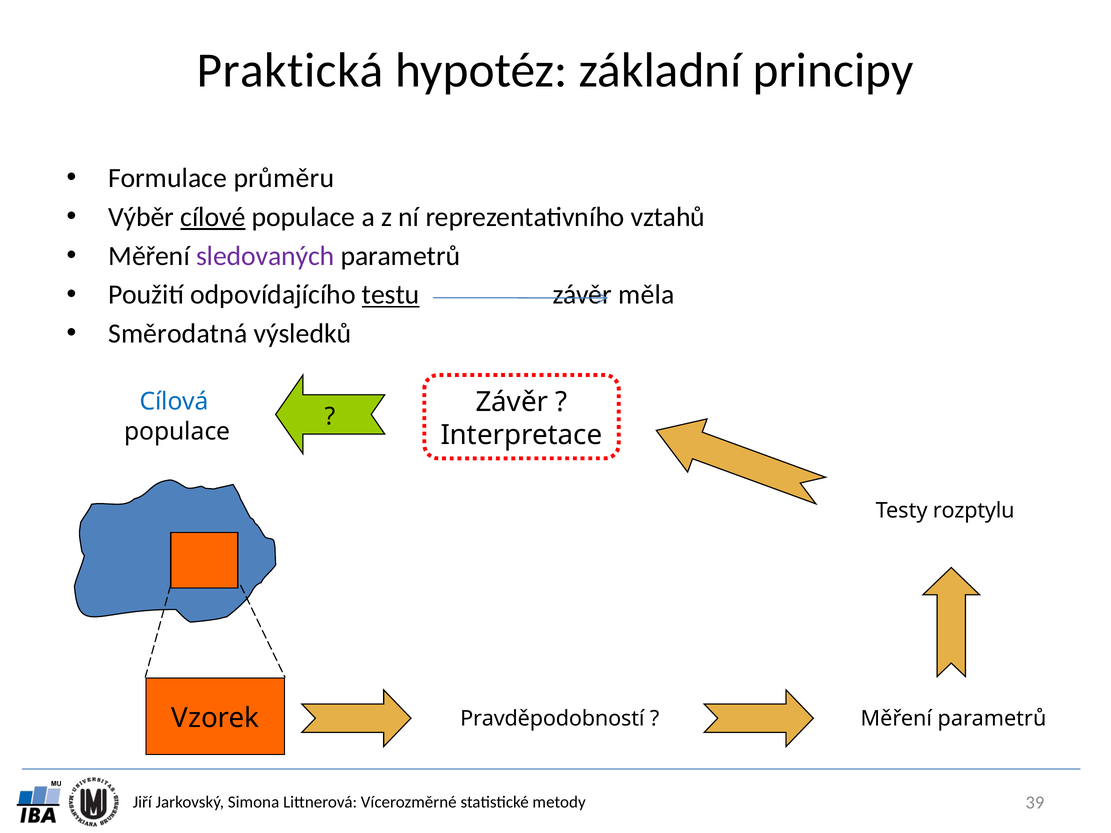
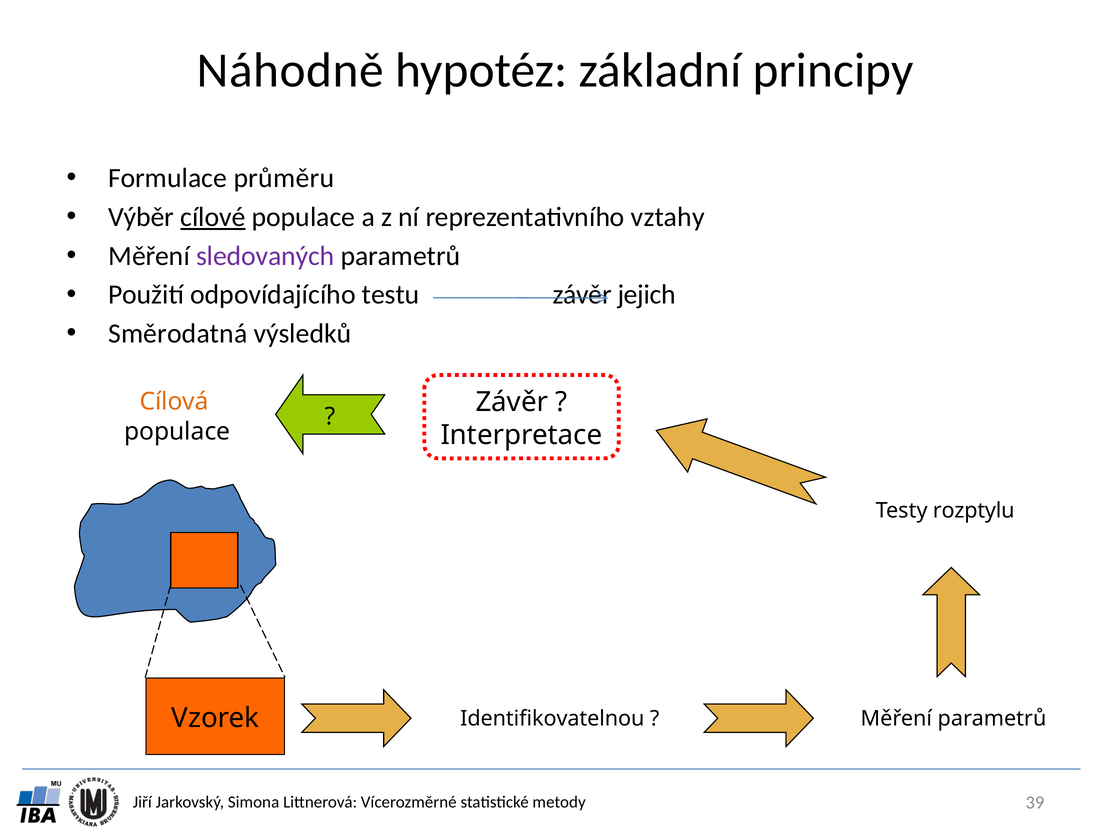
Praktická: Praktická -> Náhodně (290, 70)
vztahů: vztahů -> vztahy (668, 217)
testu underline: present -> none (391, 295)
měla: měla -> jejich (647, 295)
Cílová colour: blue -> orange (174, 402)
Pravděpodobností: Pravděpodobností -> Identifikovatelnou (552, 719)
